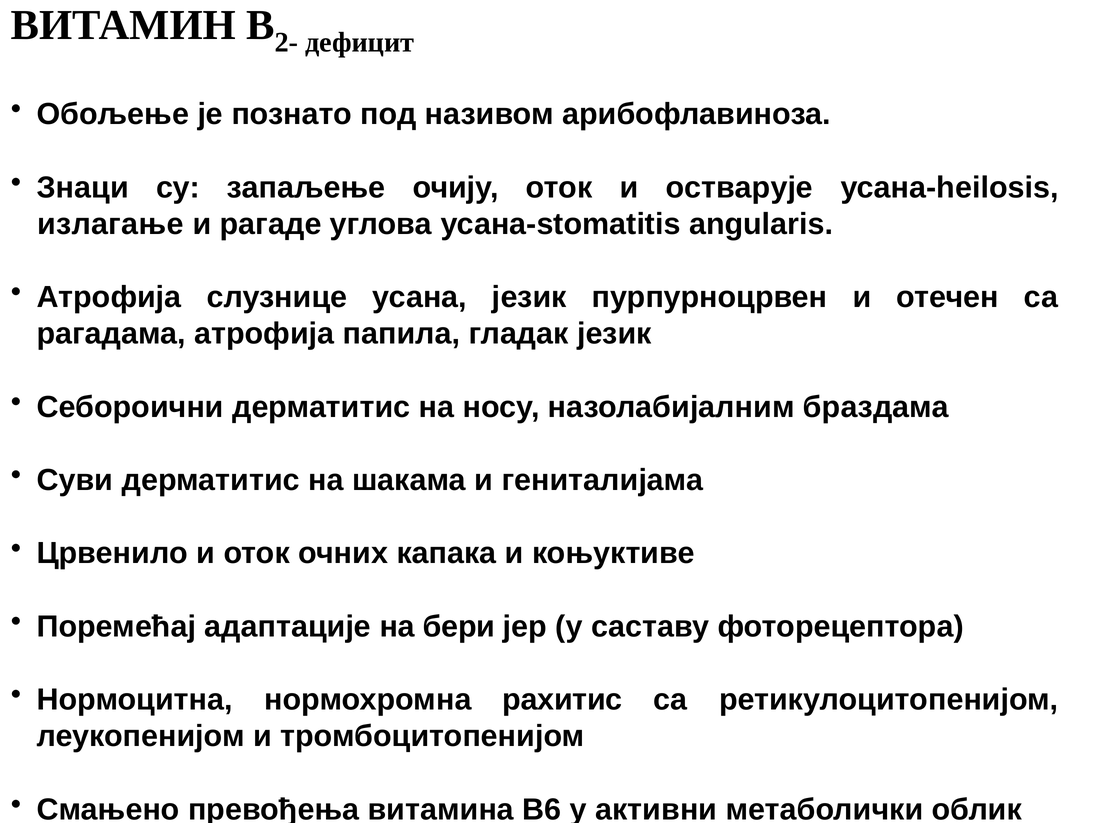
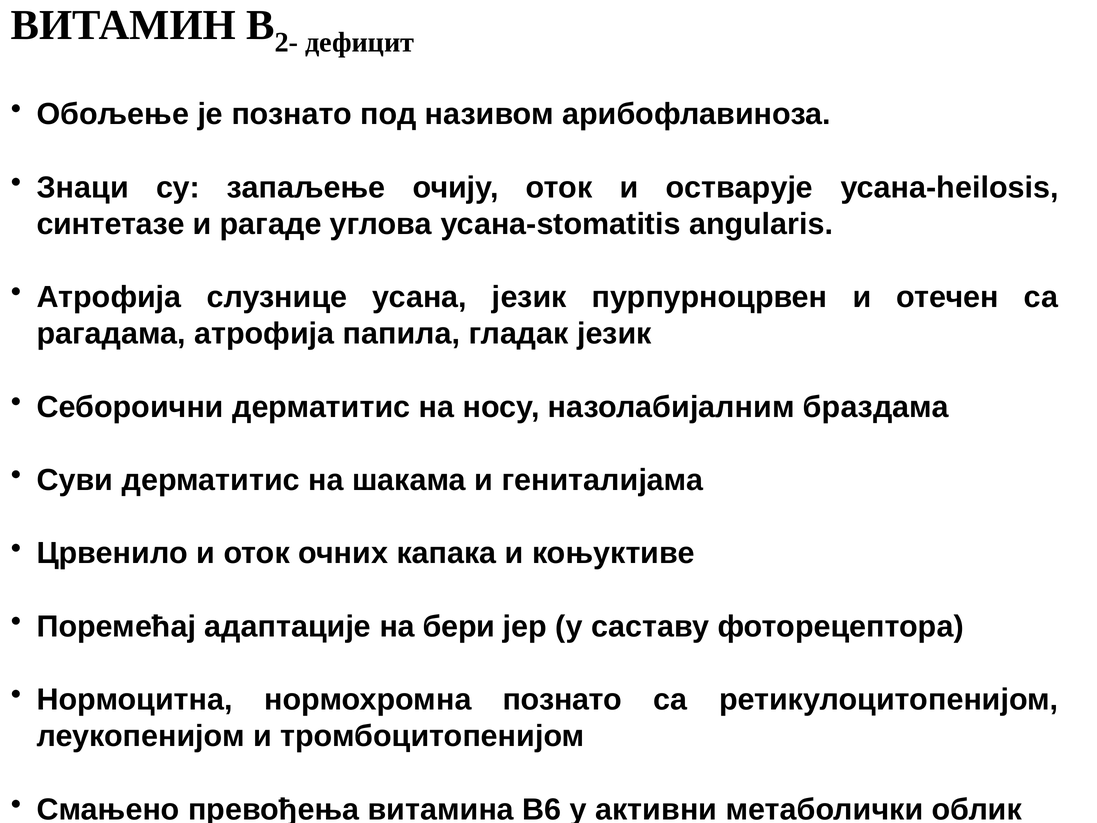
излагање: излагање -> синтетазе (111, 224)
нормохромна рахитис: рахитис -> познато (562, 700)
